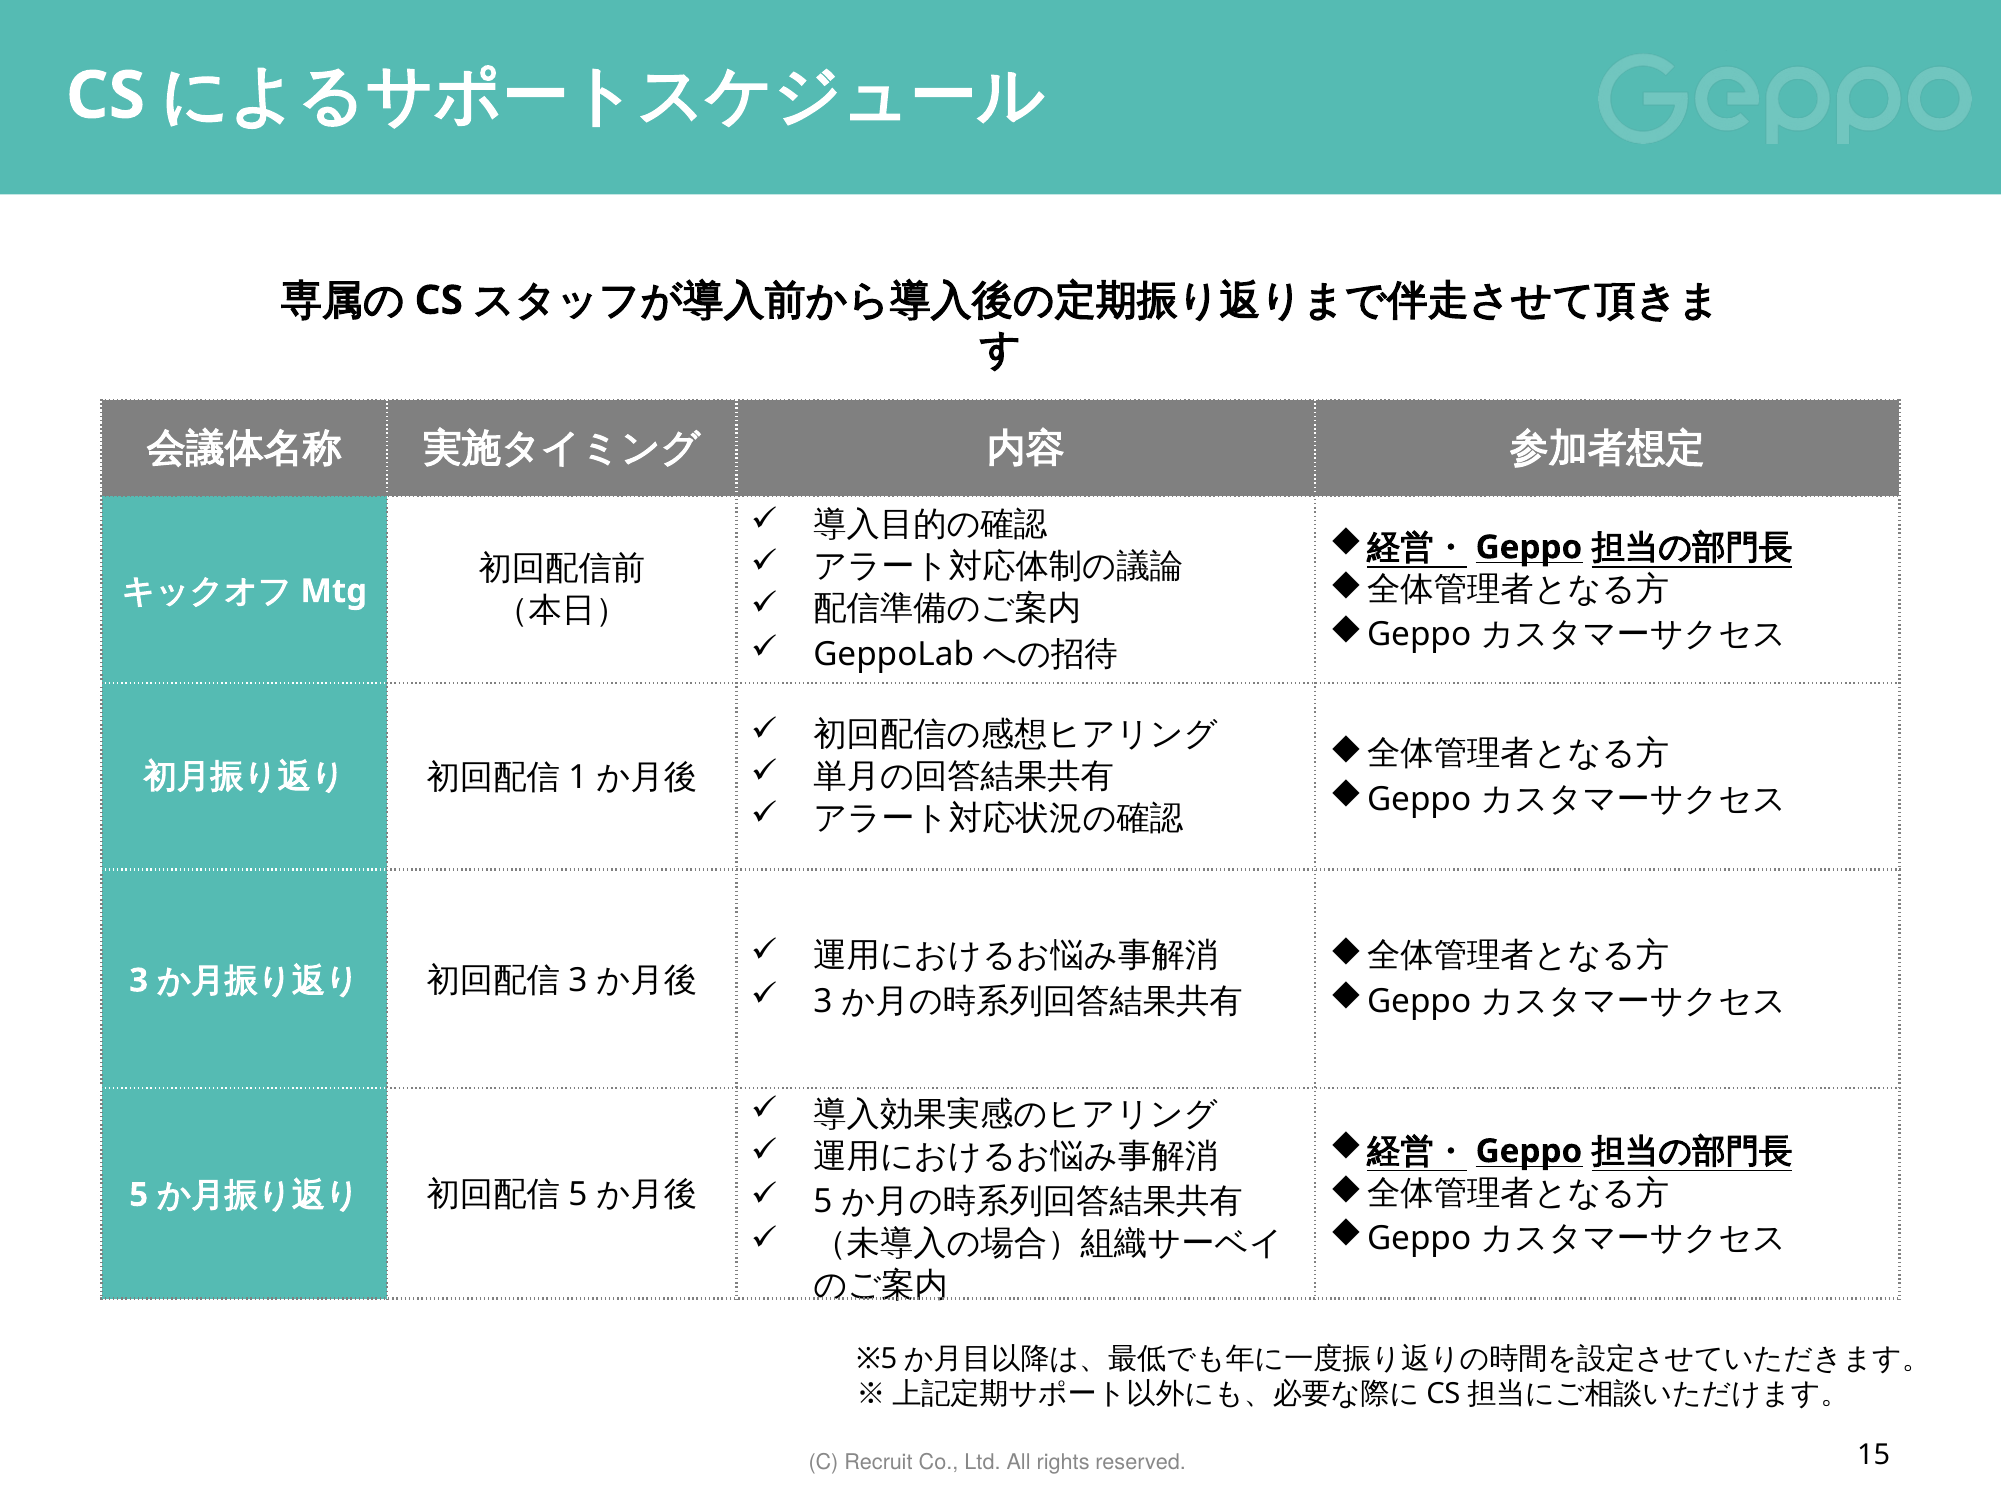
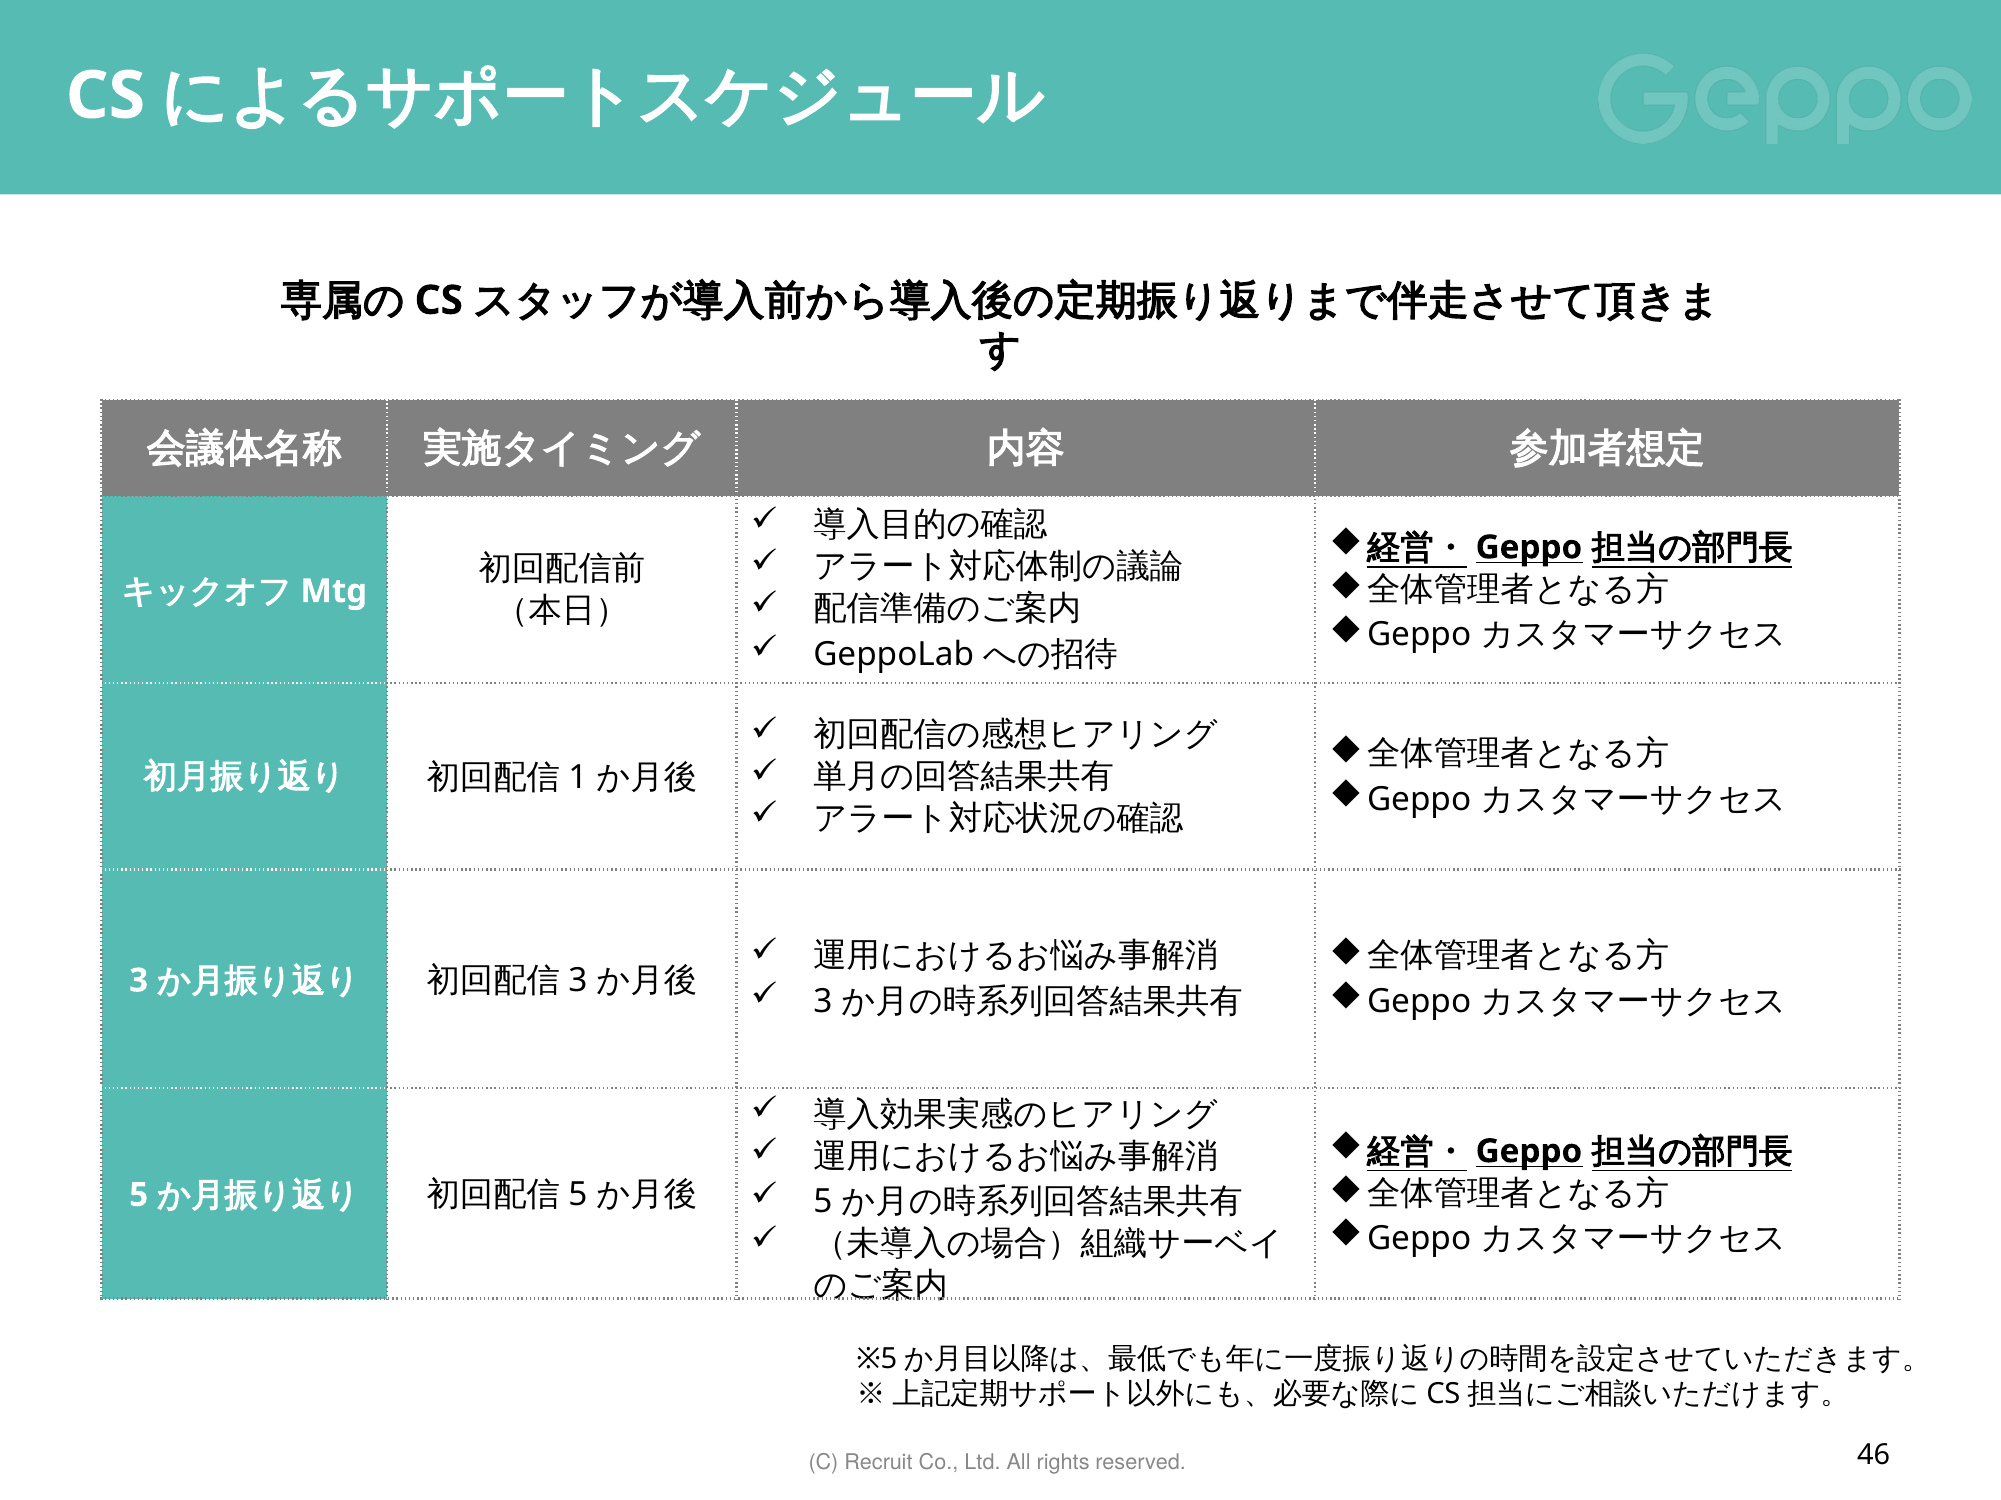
15: 15 -> 46 (1874, 1456)
